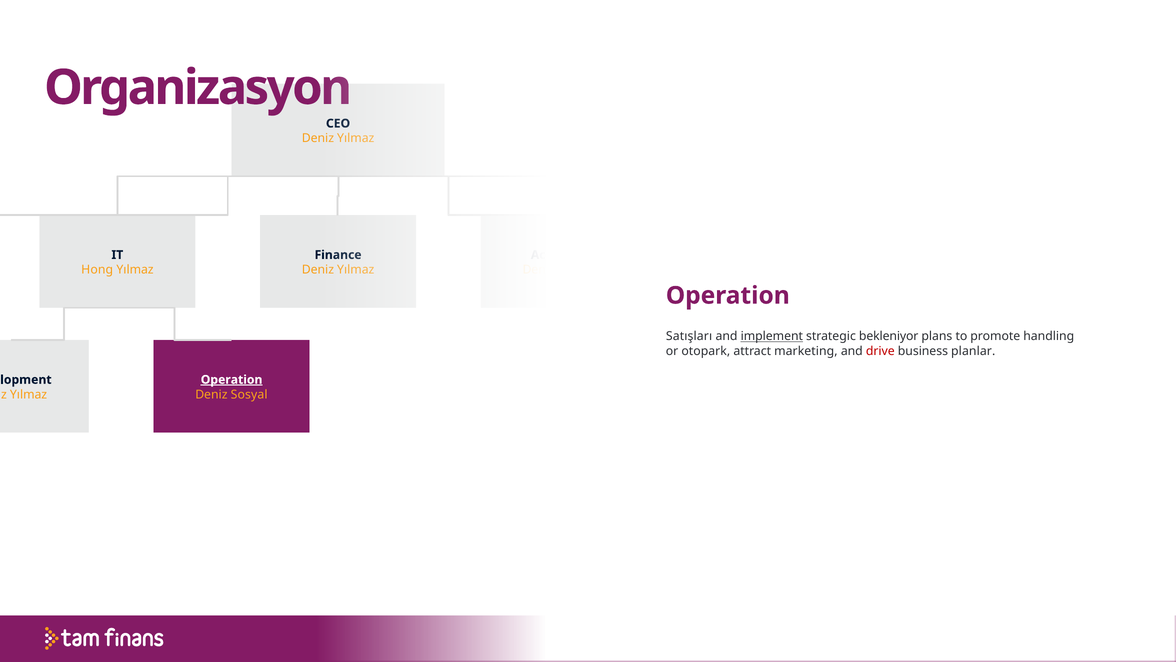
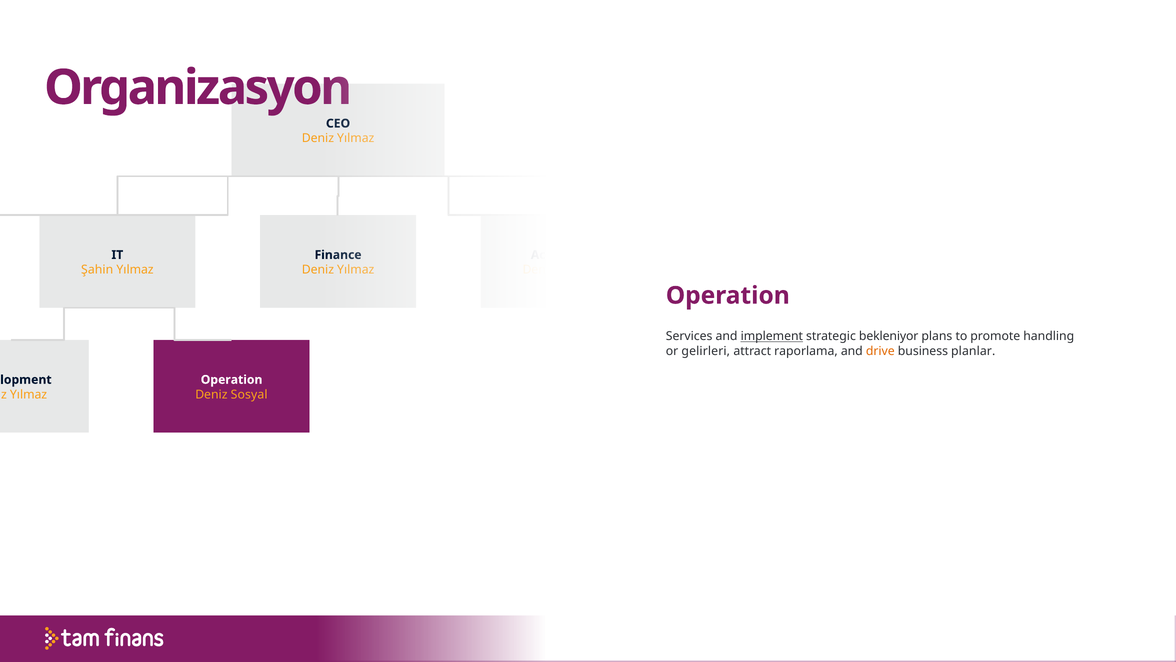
Hong: Hong -> Şahin (97, 269)
Satışları: Satışları -> Services (689, 336)
otopark: otopark -> gelirleri (706, 351)
marketing: marketing -> raporlama (806, 351)
drive colour: red -> orange (880, 351)
Operation underline: present -> none (232, 379)
